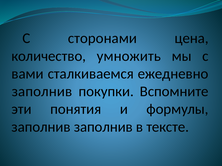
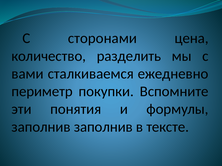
умножить: умножить -> разделить (129, 56)
заполнив: заполнив -> периметр (42, 92)
